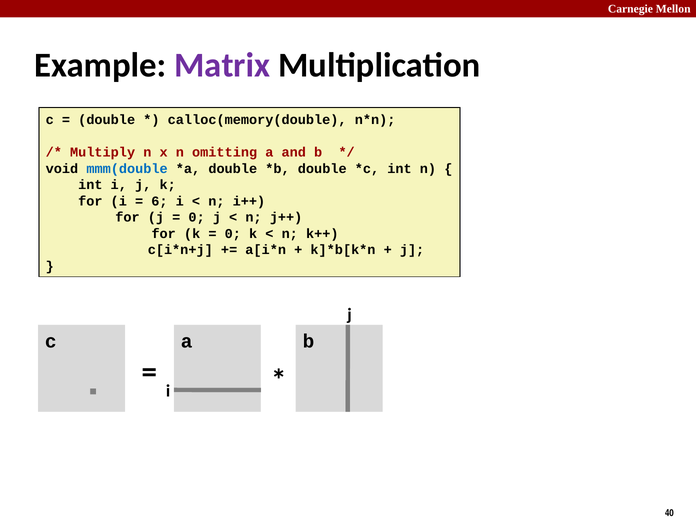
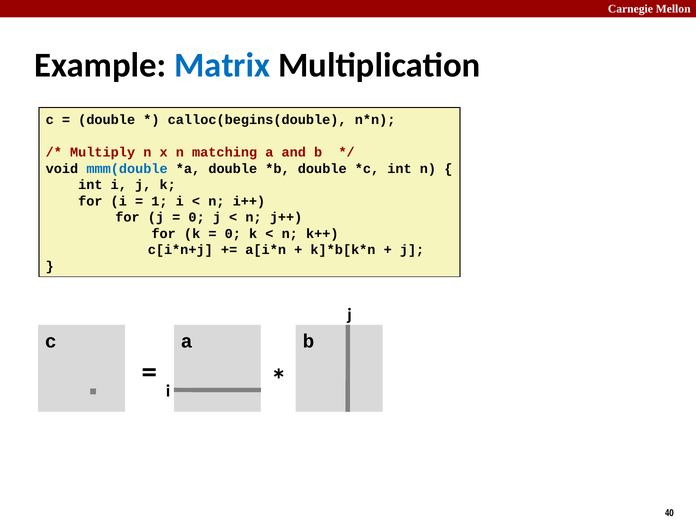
Matrix colour: purple -> blue (222, 65)
calloc(memory(double: calloc(memory(double -> calloc(begins(double (257, 120)
omitting: omitting -> matching (225, 152)
6: 6 -> 1 (159, 201)
